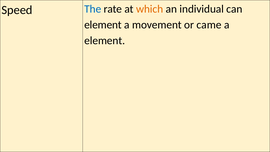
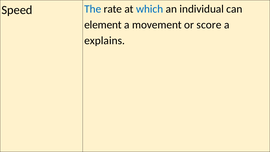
which colour: orange -> blue (150, 9)
came: came -> score (209, 25)
element: element -> explains (105, 41)
